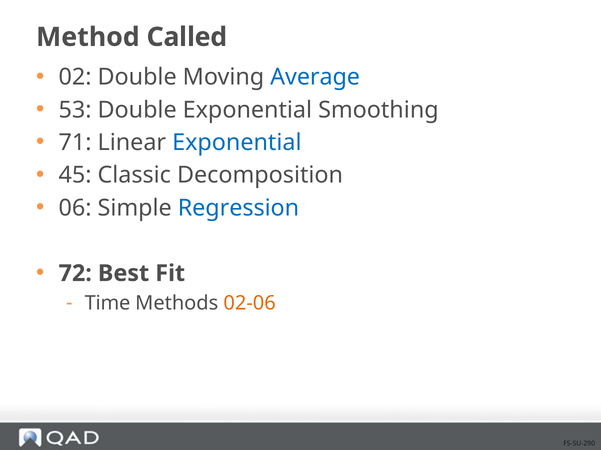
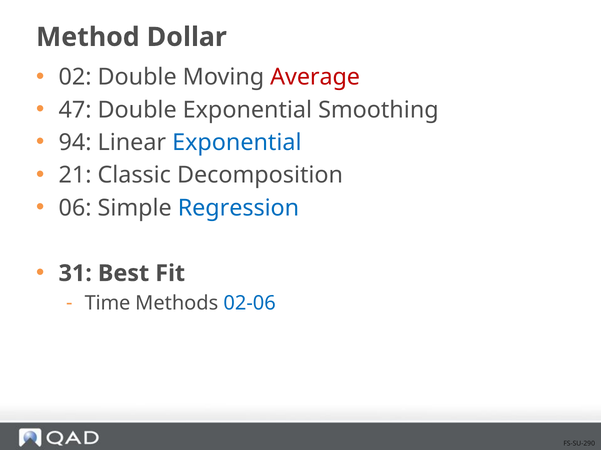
Called: Called -> Dollar (187, 37)
Average colour: blue -> red (315, 77)
53: 53 -> 47 (75, 110)
71: 71 -> 94 (75, 143)
45: 45 -> 21 (75, 176)
72: 72 -> 31 (75, 274)
02-06 colour: orange -> blue (250, 304)
